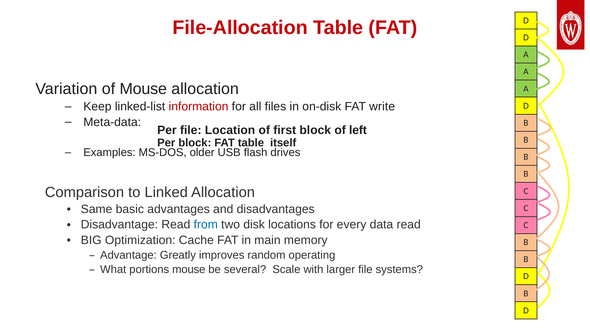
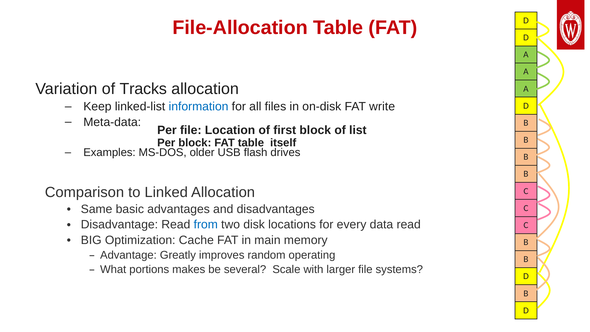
of Mouse: Mouse -> Tracks (143, 89)
information colour: red -> blue (199, 107)
left: left -> list (358, 130)
portions mouse: mouse -> makes (189, 269)
